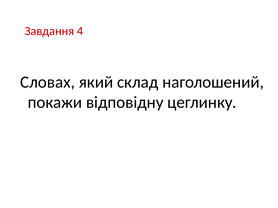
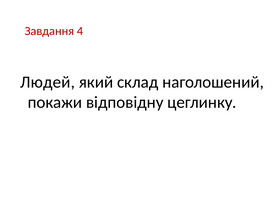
Словах: Словах -> Людей (48, 82)
